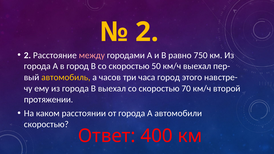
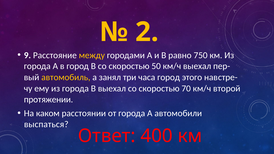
2: 2 -> 9 (27, 55)
между colour: pink -> yellow (92, 55)
часов: часов -> занял (110, 77)
скоростью: скоростью -> выспаться (46, 124)
